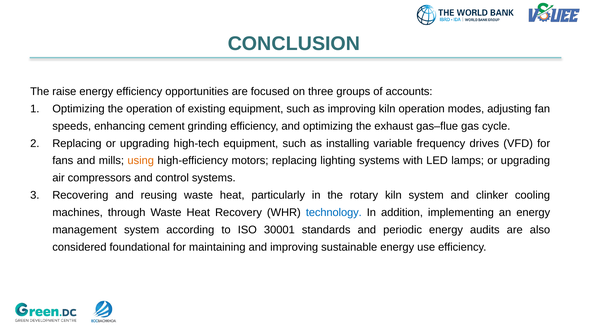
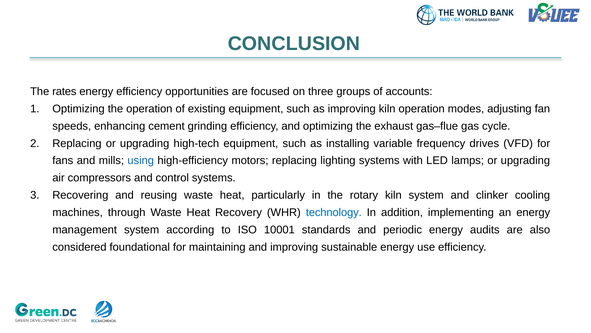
raise: raise -> rates (64, 91)
using colour: orange -> blue (141, 160)
30001: 30001 -> 10001 (279, 229)
